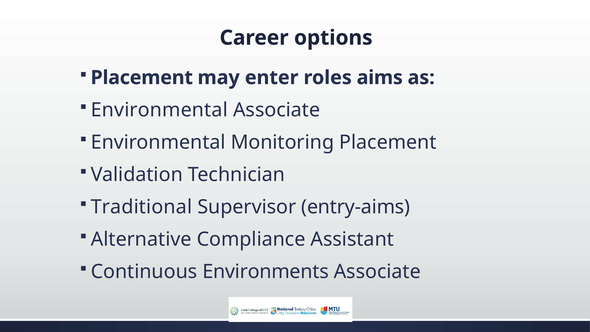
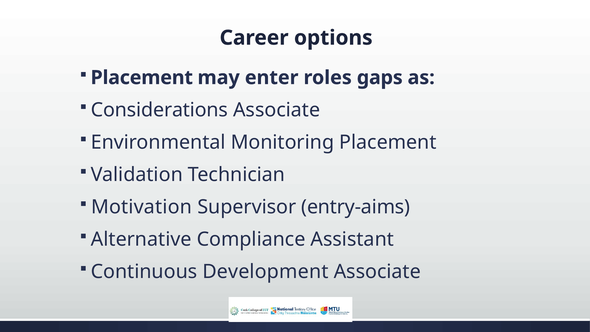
aims: aims -> gaps (380, 78)
Environmental: Environmental -> Considerations (159, 110)
Traditional: Traditional -> Motivation (141, 207)
Environments: Environments -> Development (265, 271)
